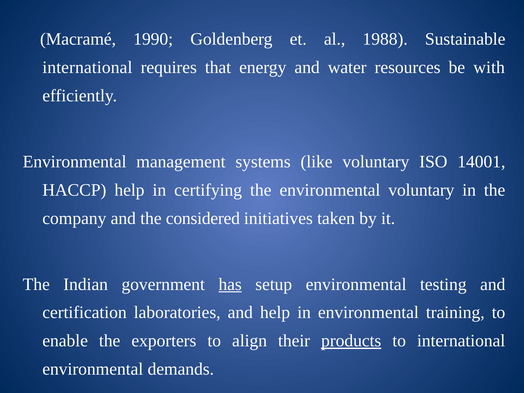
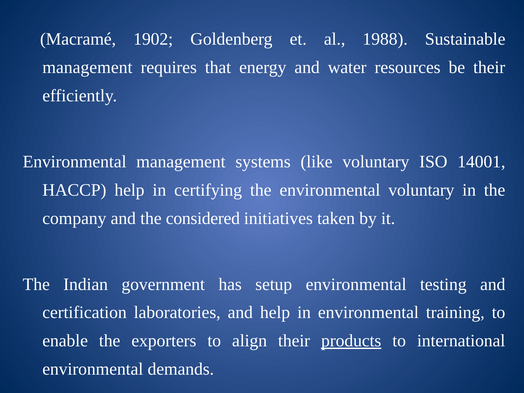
1990: 1990 -> 1902 (153, 39)
international: international -> management (87, 67)
be with: with -> their (489, 67)
has underline: present -> none (230, 284)
